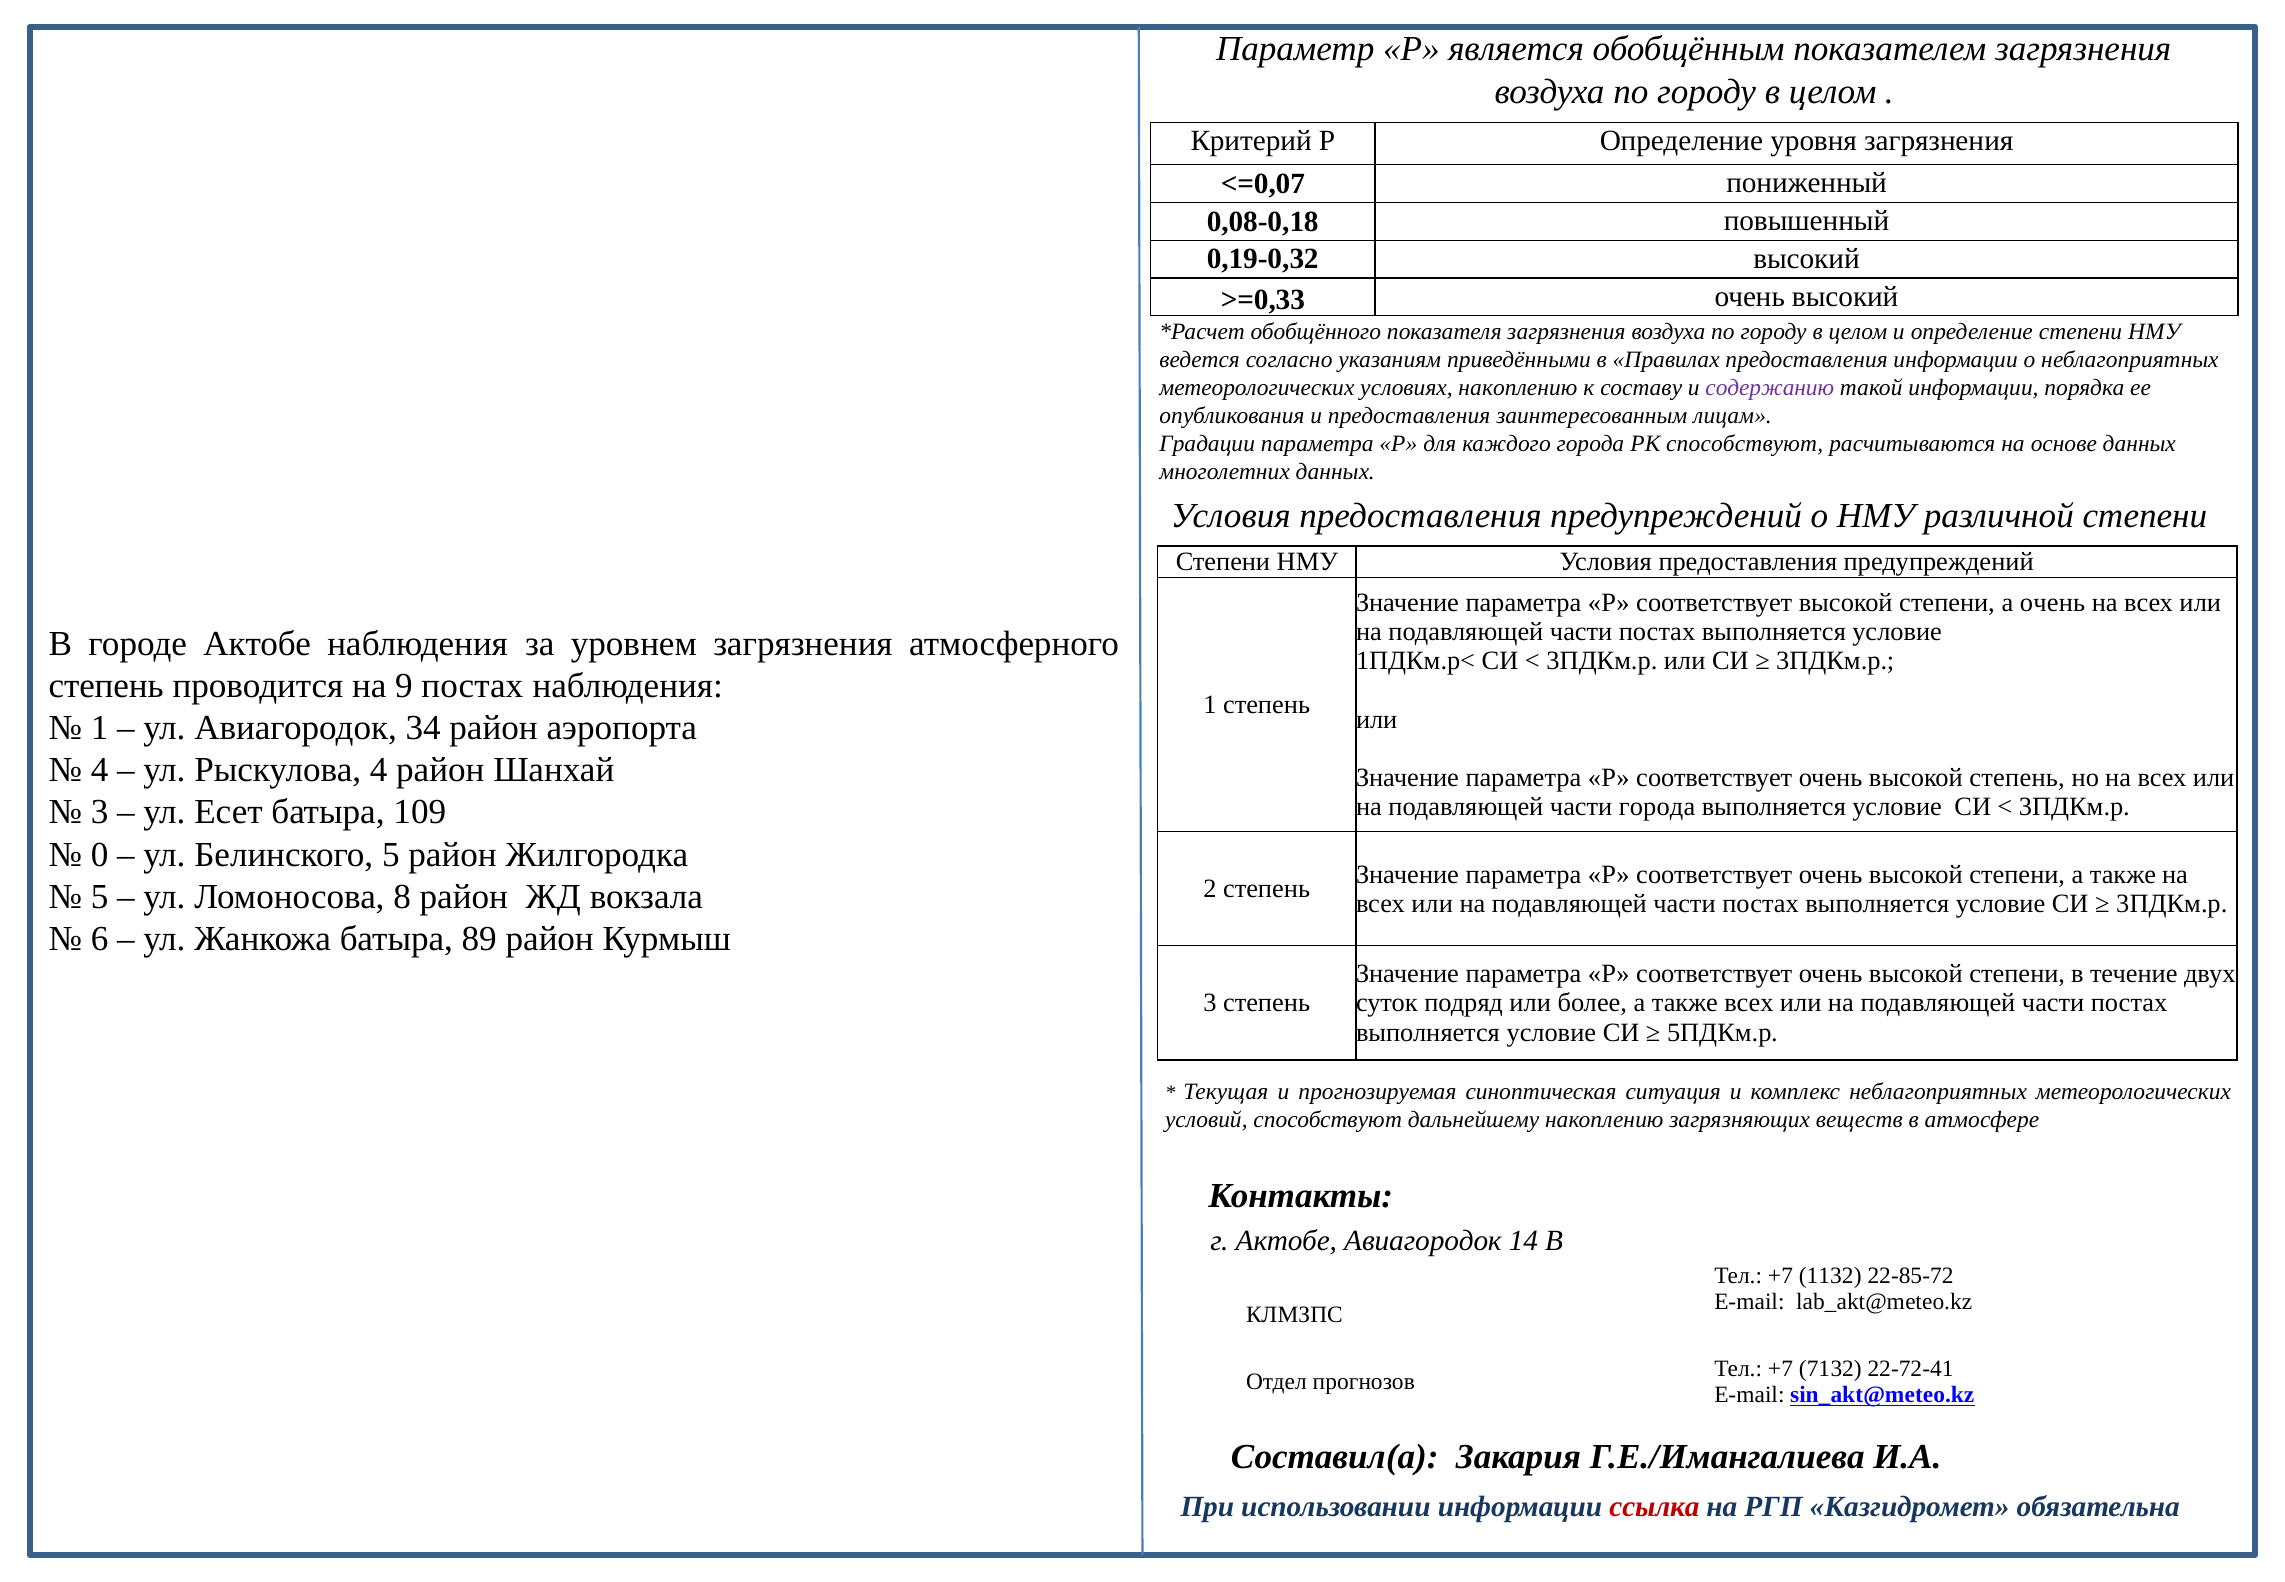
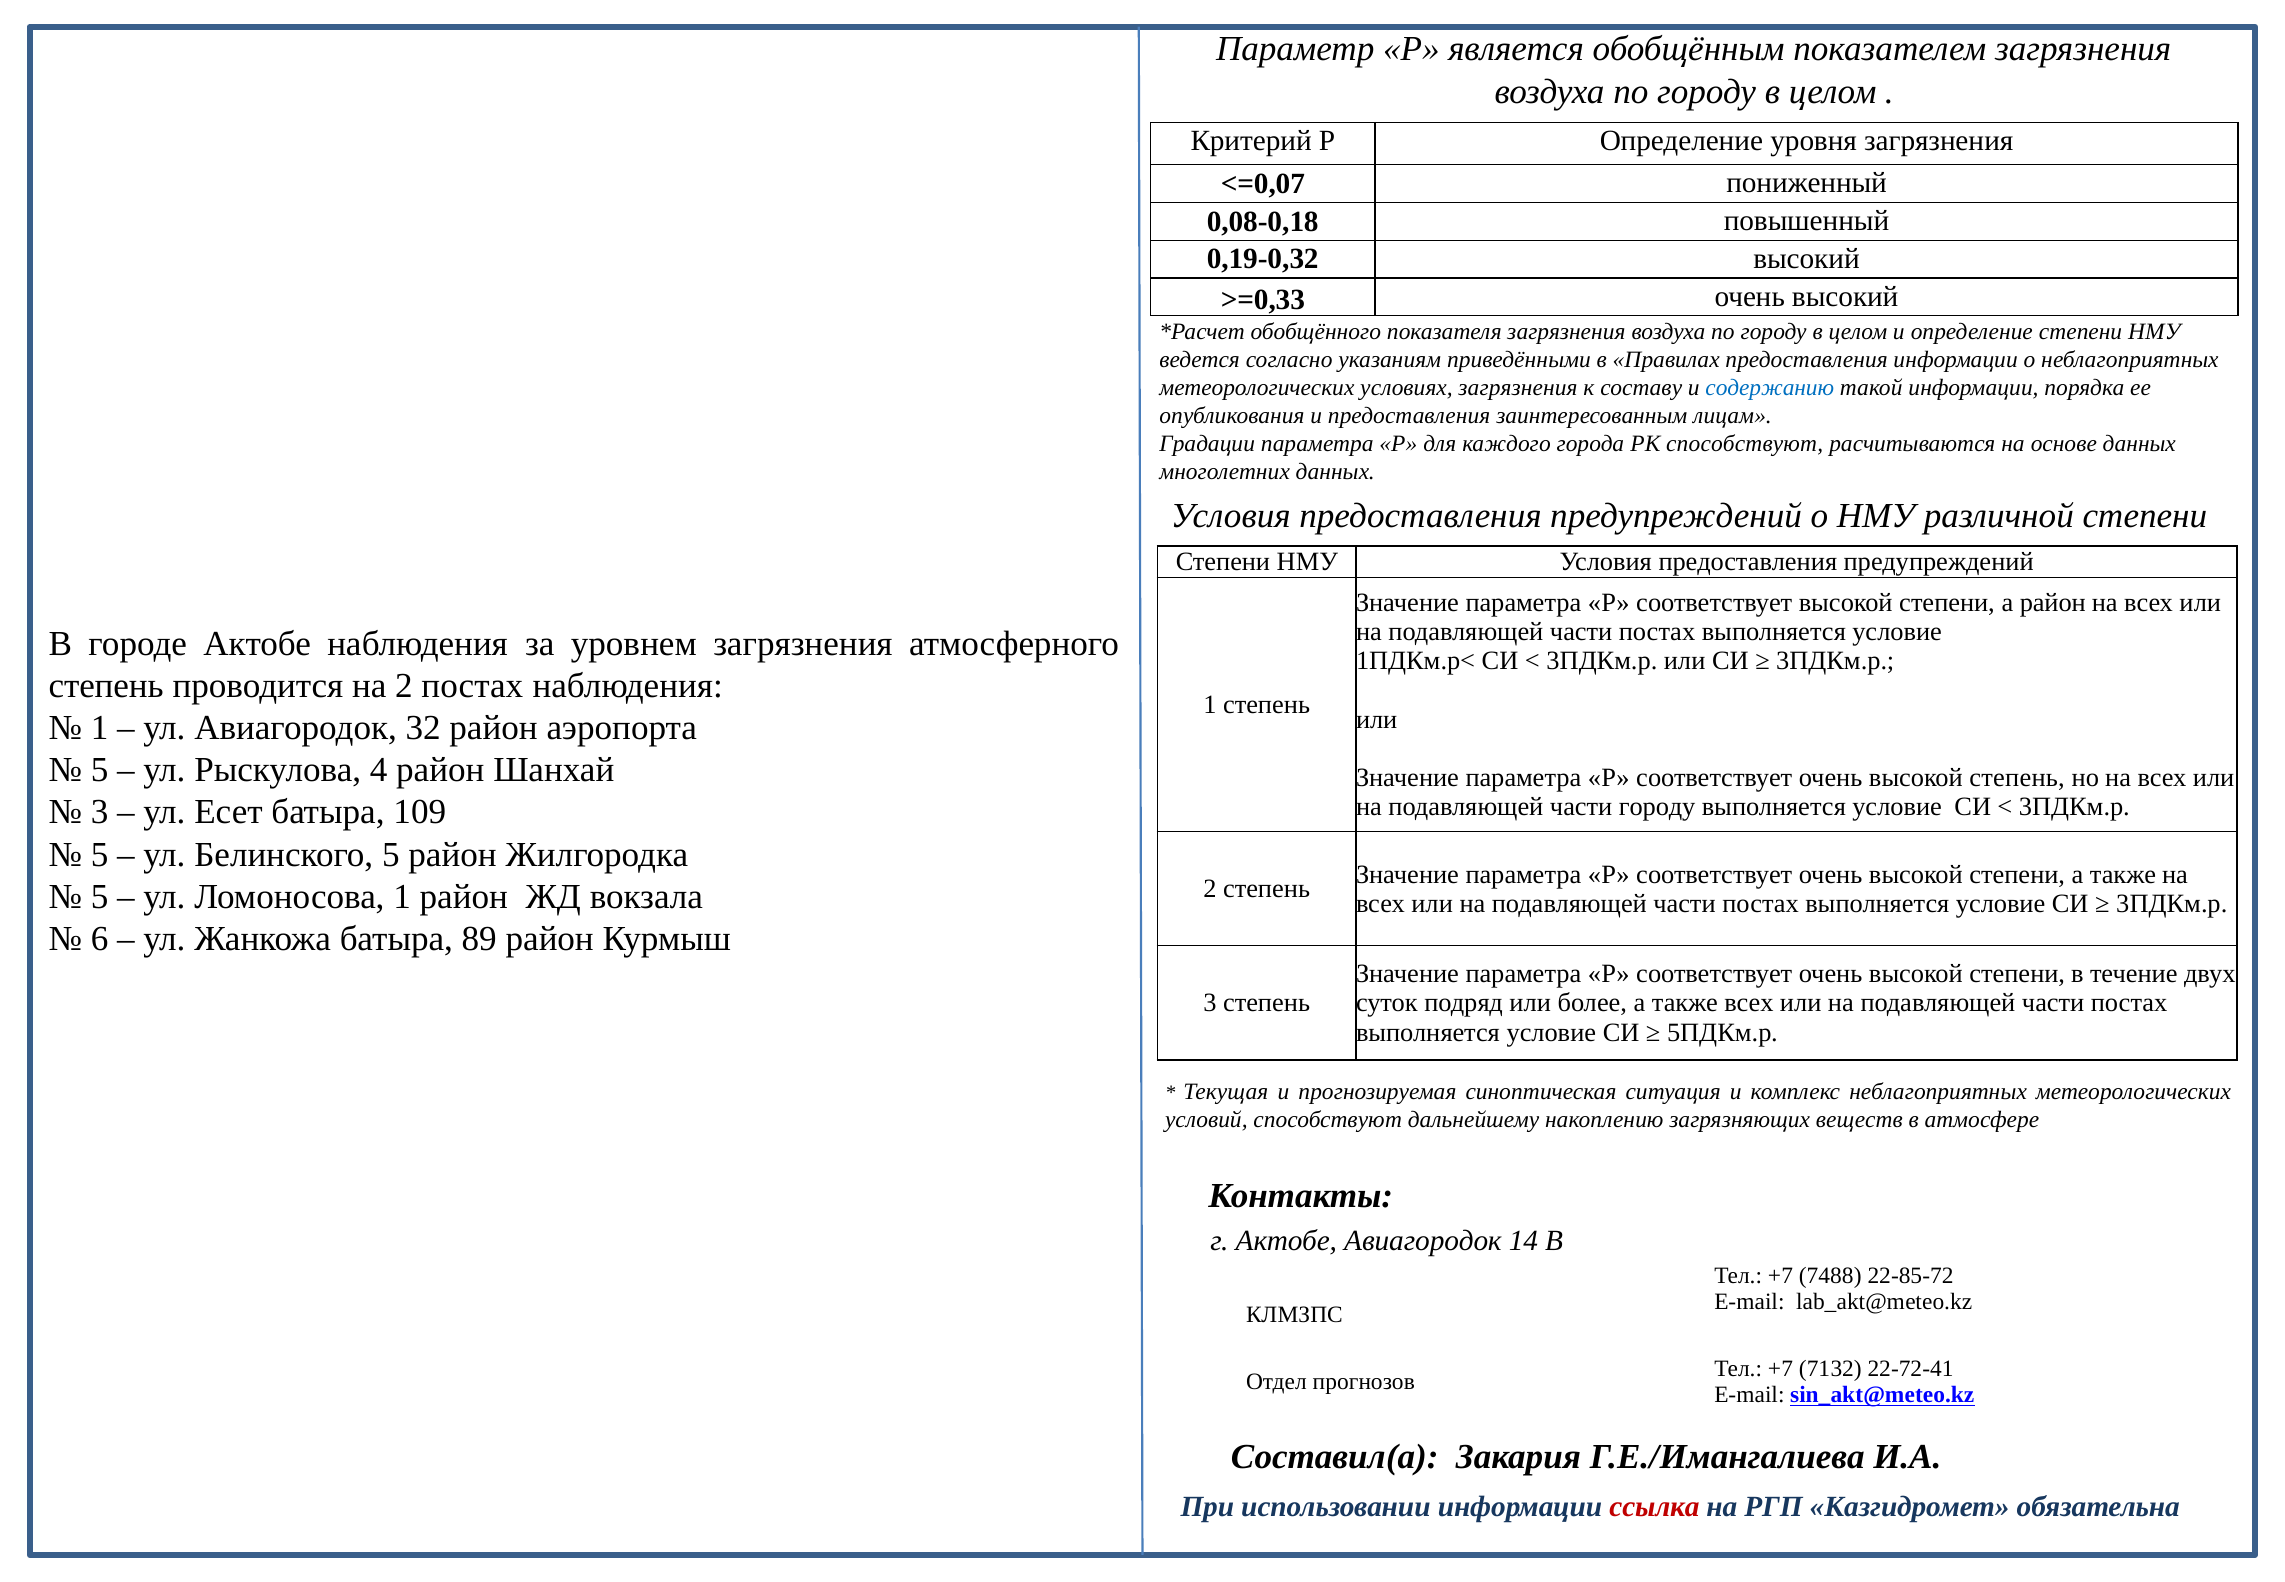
условиях накоплению: накоплению -> загрязнения (1518, 388)
содержанию colour: purple -> blue (1770, 388)
а очень: очень -> район (2053, 602)
на 9: 9 -> 2 (404, 686)
34: 34 -> 32 (423, 728)
4: 4 -> 5 (100, 770)
части города: города -> городу (1657, 807)
0: 0 -> 5 (100, 855)
Ломоносова 8: 8 -> 1 (402, 897)
1132: 1132 -> 7488 (1830, 1276)
